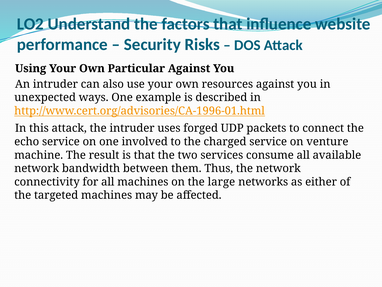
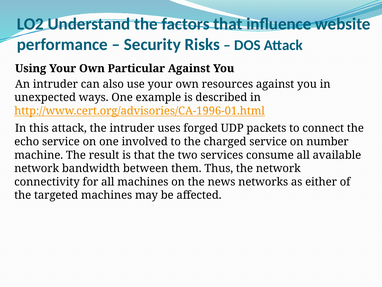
venture: venture -> number (327, 141)
large: large -> news (221, 182)
